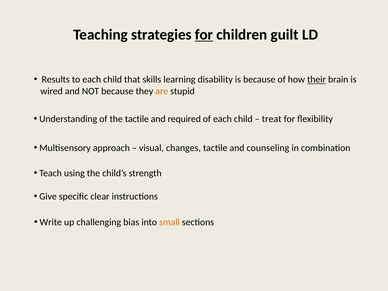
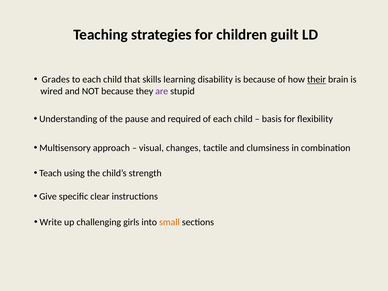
for underline: present -> none (204, 35)
Results: Results -> Grades (56, 80)
are colour: orange -> purple (162, 91)
the tactile: tactile -> pause (137, 119)
treat: treat -> basis (272, 119)
counseling: counseling -> clumsiness (268, 148)
bias: bias -> girls (131, 222)
